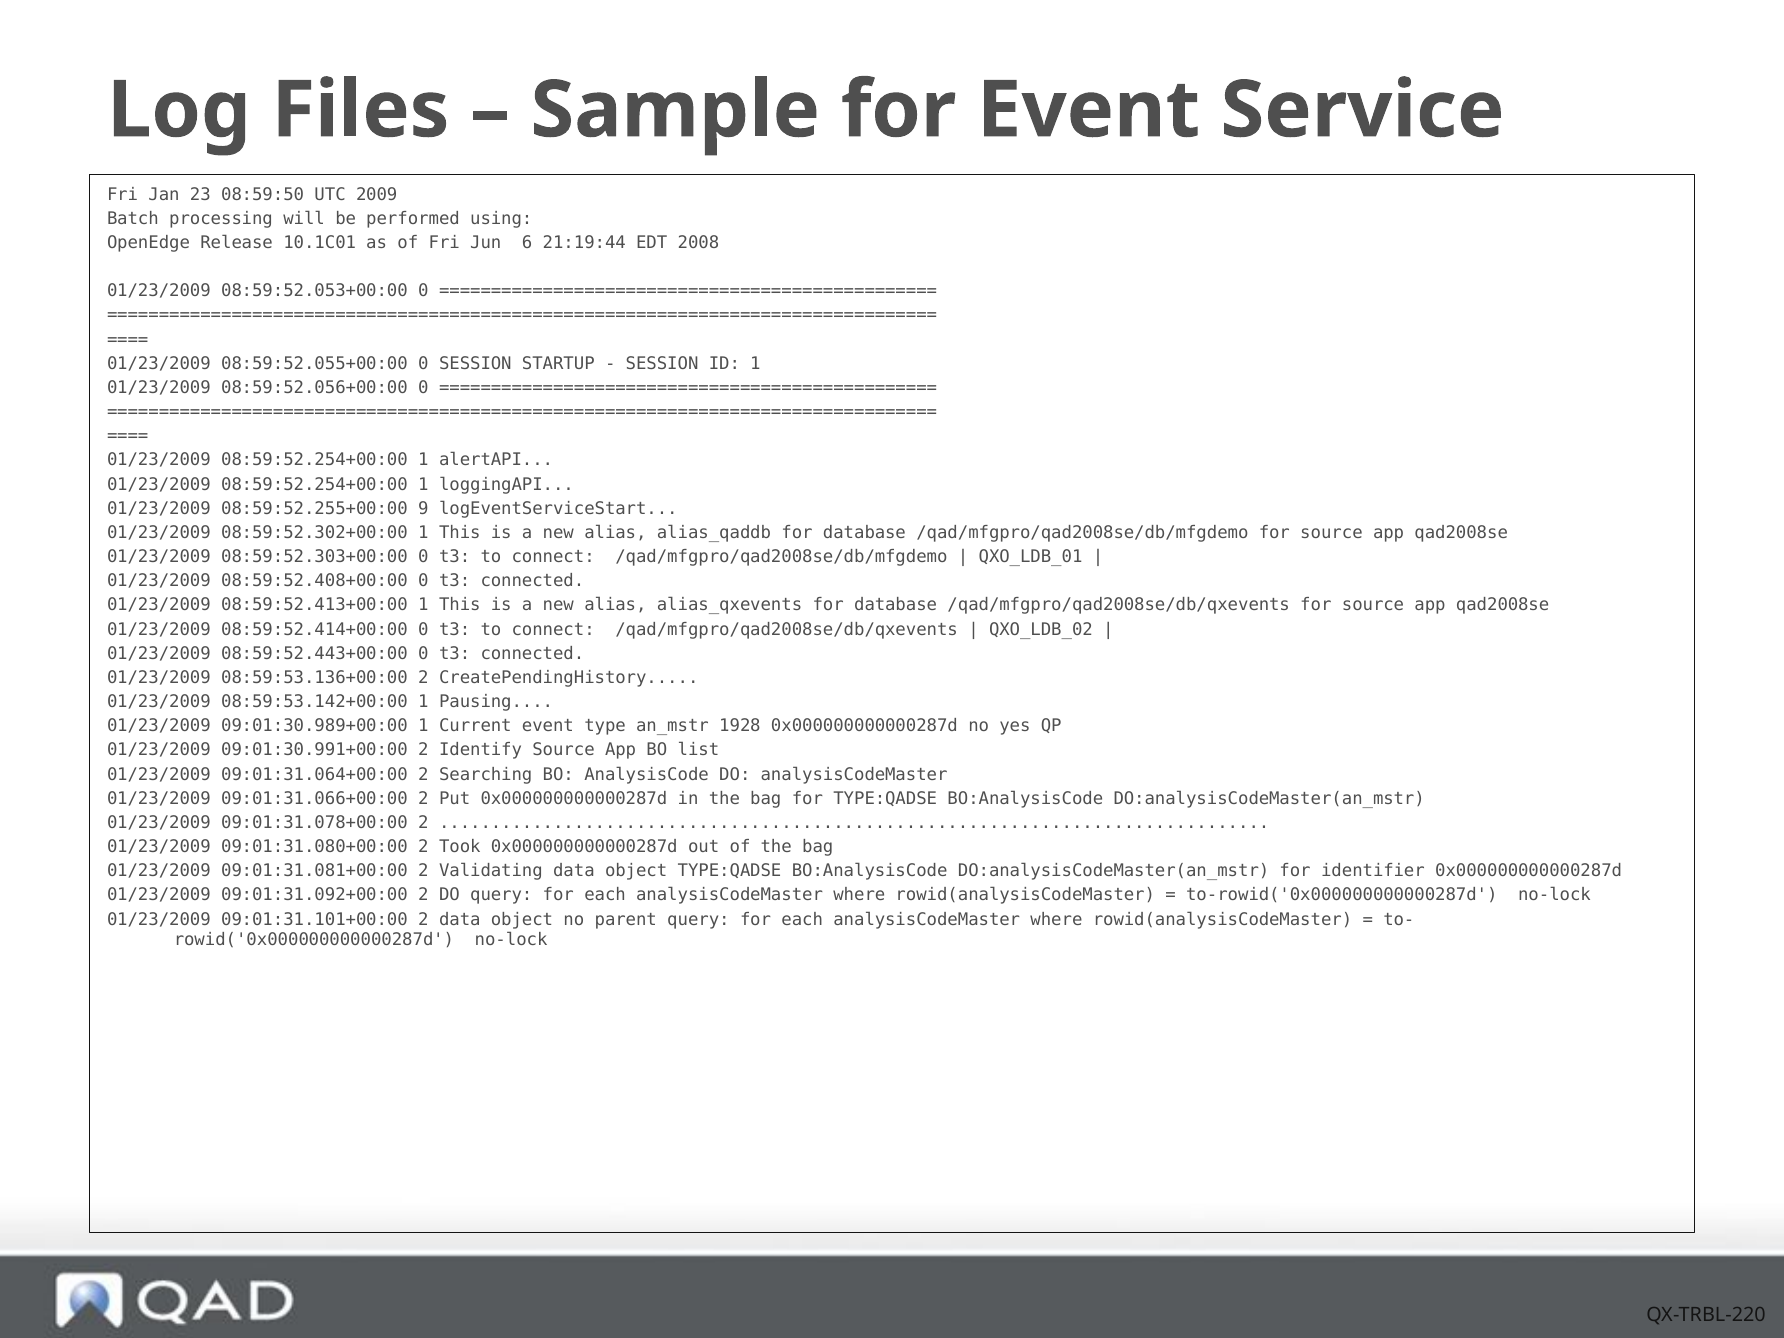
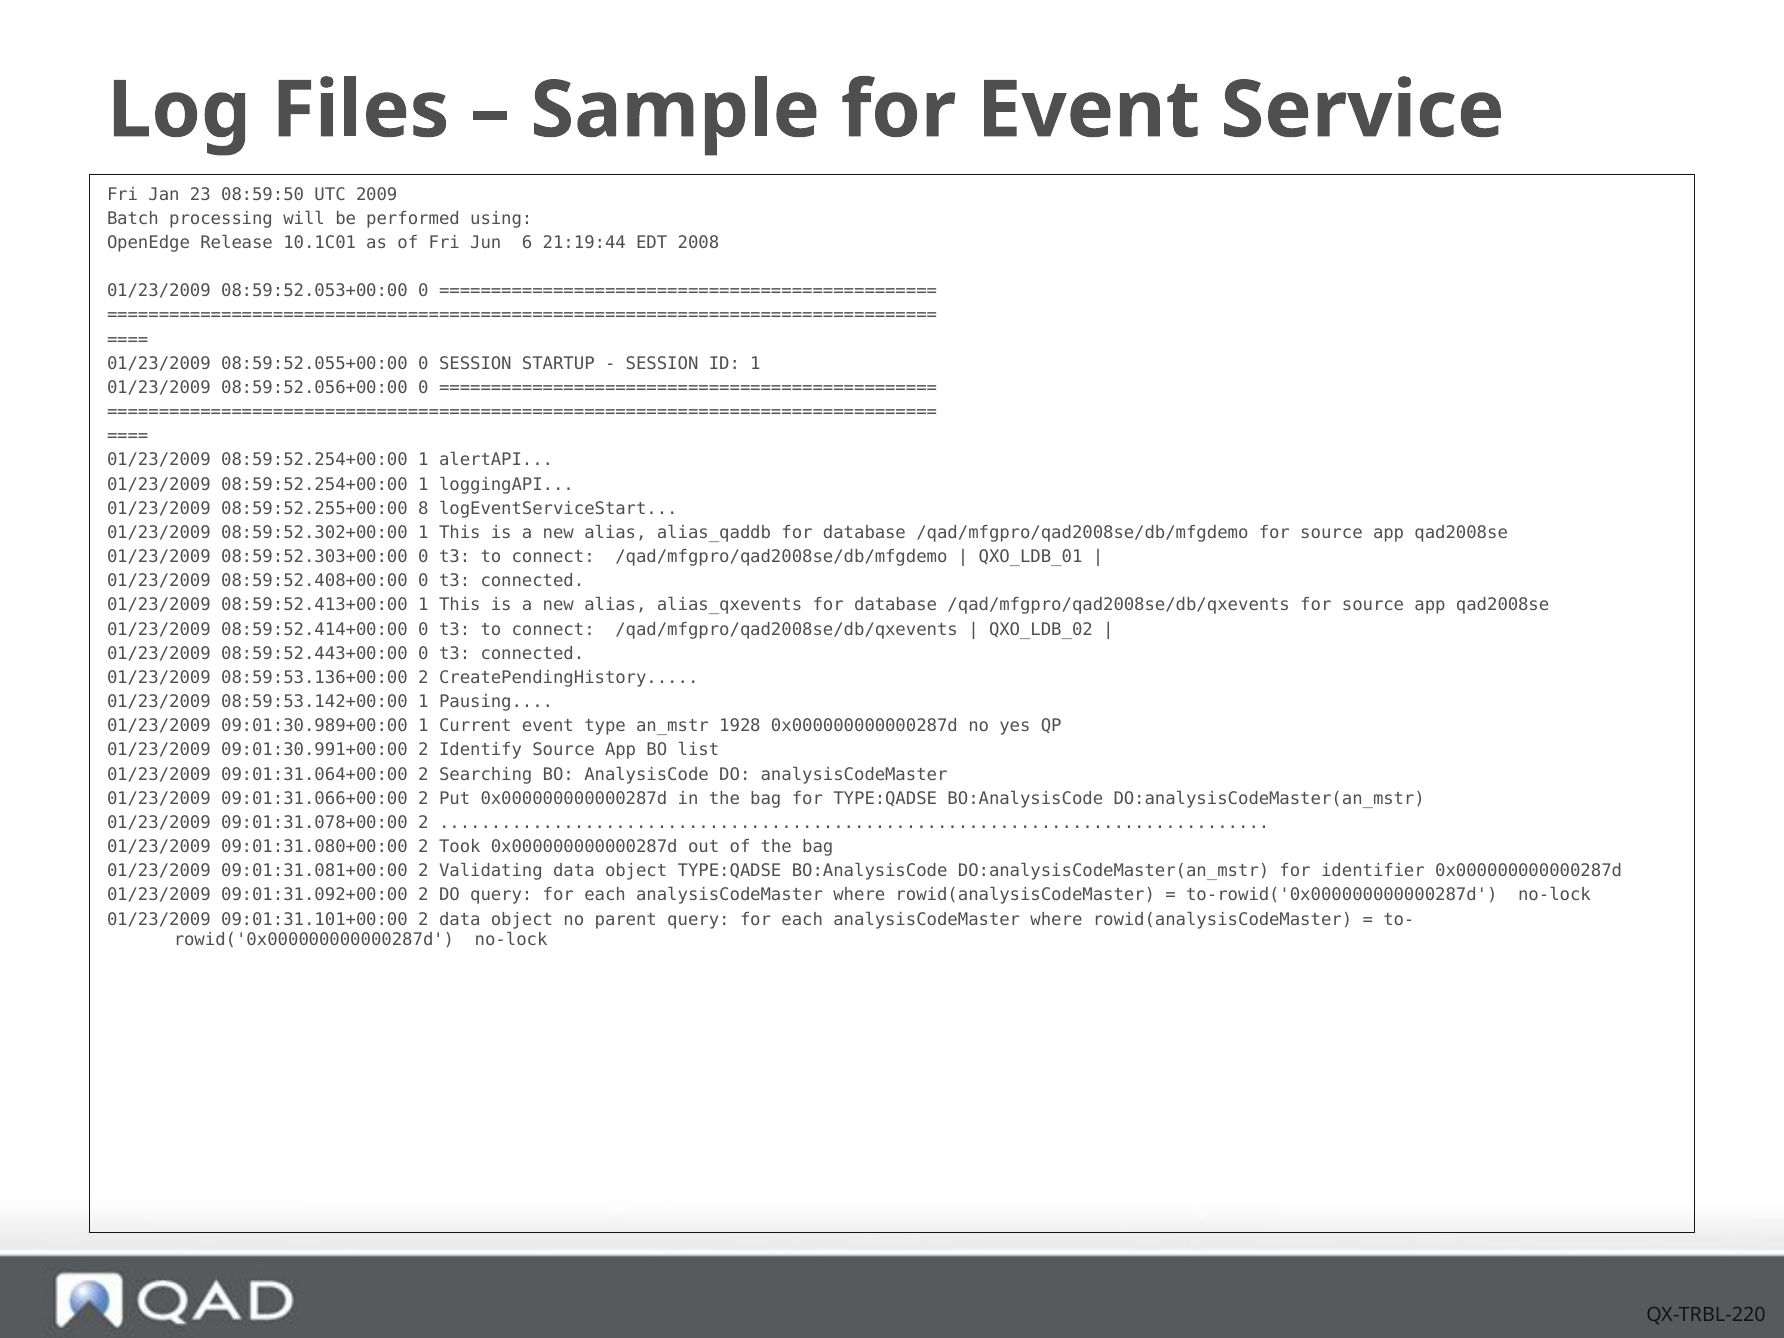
9: 9 -> 8 (423, 509)
